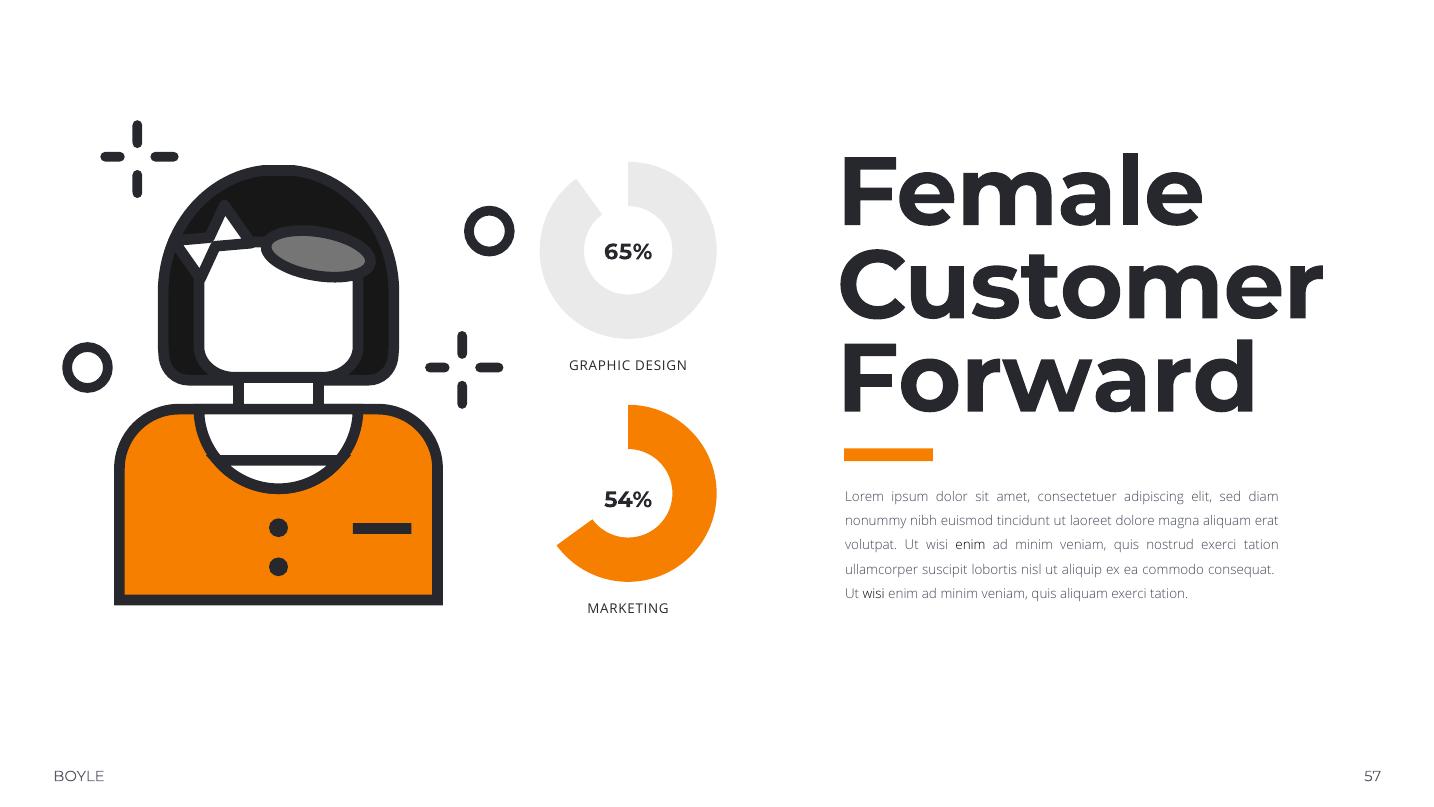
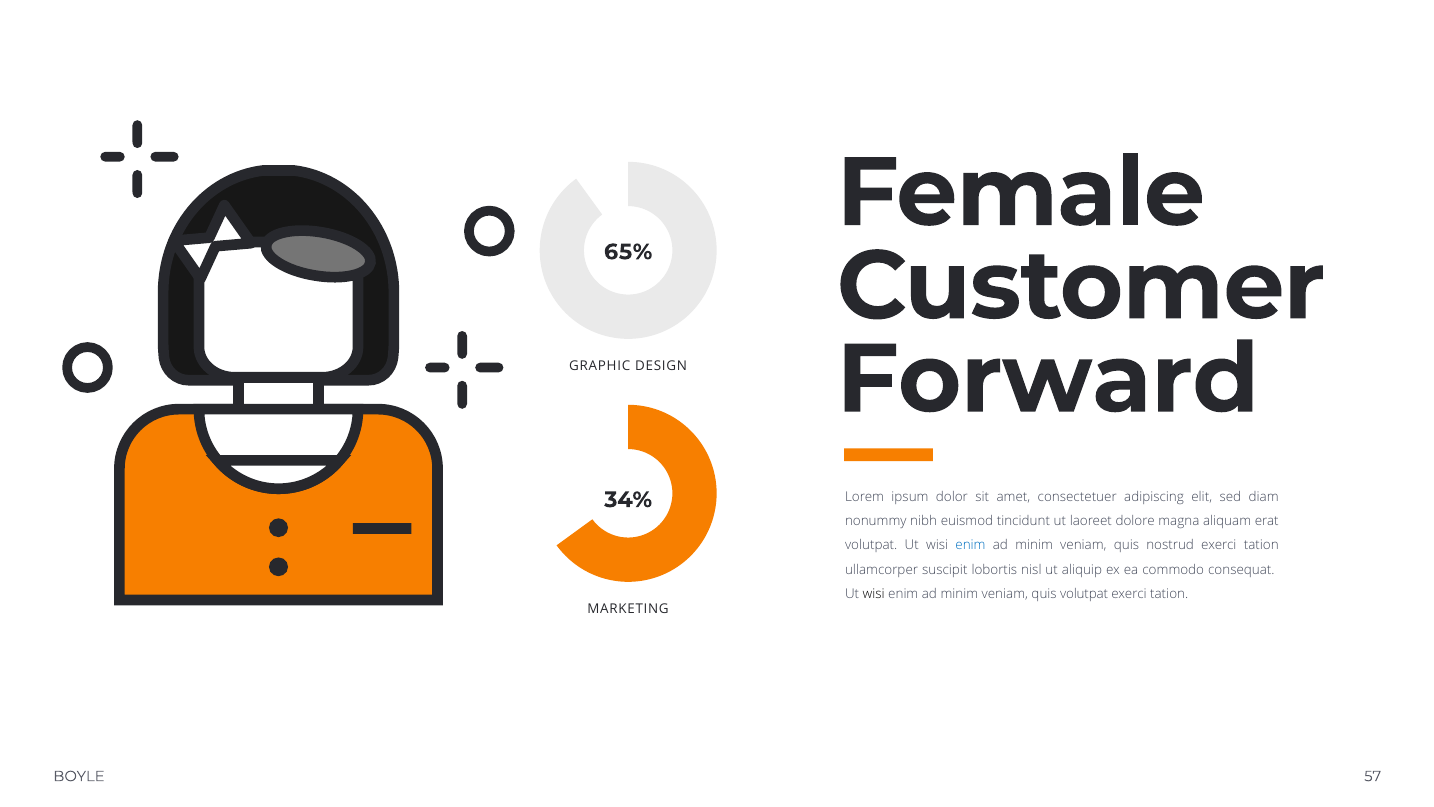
54%: 54% -> 34% (628, 500)
enim colour: black -> blue (970, 545)
quis aliquam: aliquam -> volutpat (1084, 594)
